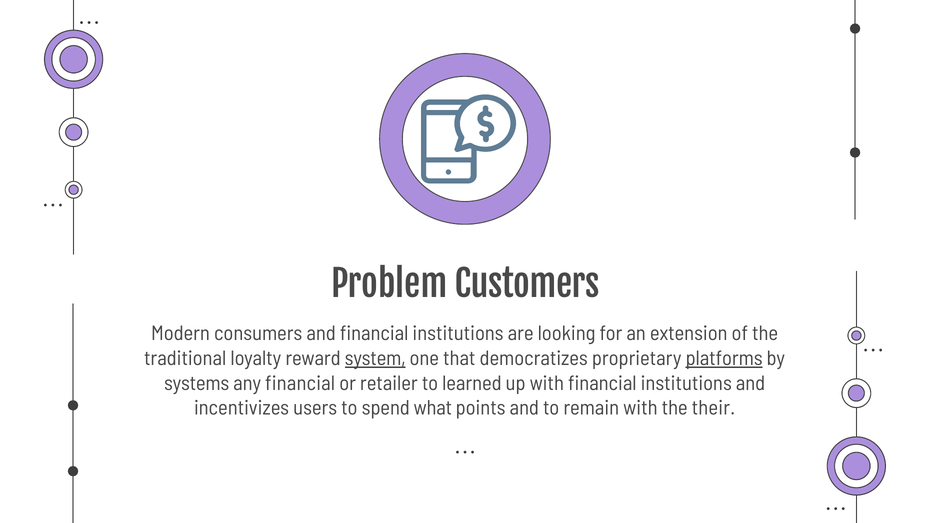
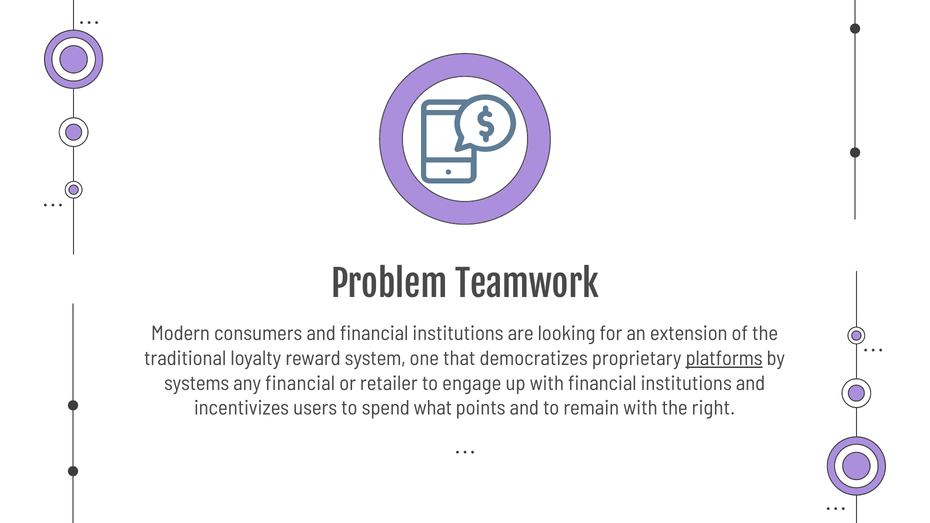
Customers: Customers -> Teamwork (527, 286)
system underline: present -> none (375, 359)
learned: learned -> engage (472, 383)
their: their -> right (713, 408)
